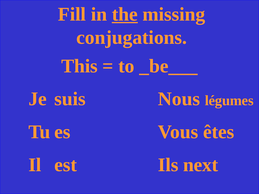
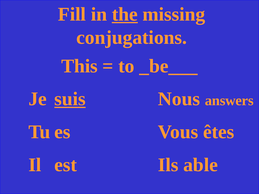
suis underline: none -> present (70, 99)
légumes: légumes -> answers (229, 101)
next: next -> able (201, 165)
